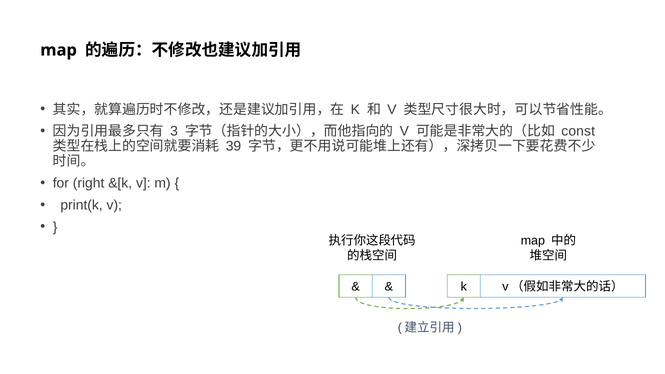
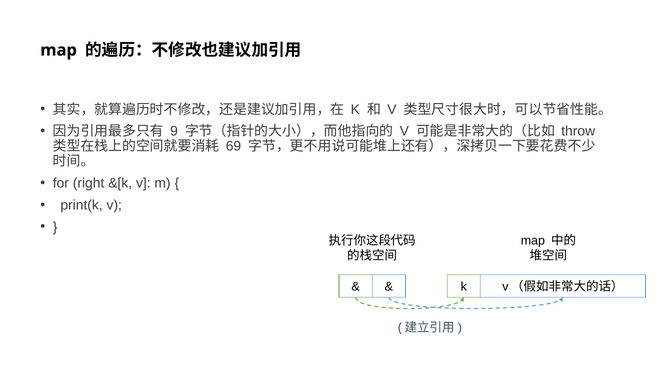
3: 3 -> 9 (174, 131)
const: const -> throw (578, 131)
39: 39 -> 69 (233, 146)
